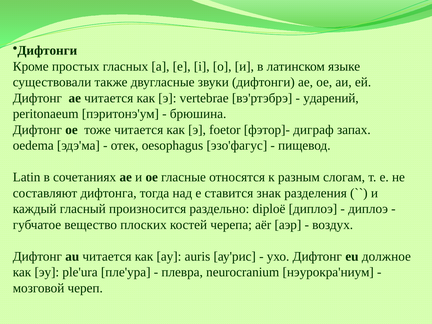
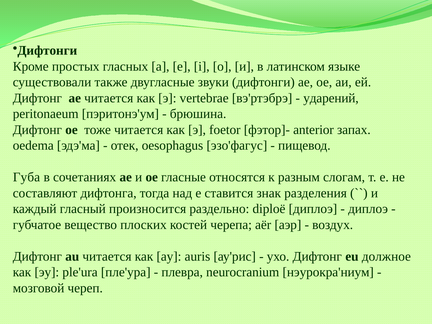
диграф: диграф -> anterior (313, 130)
Latin: Latin -> Губа (26, 177)
